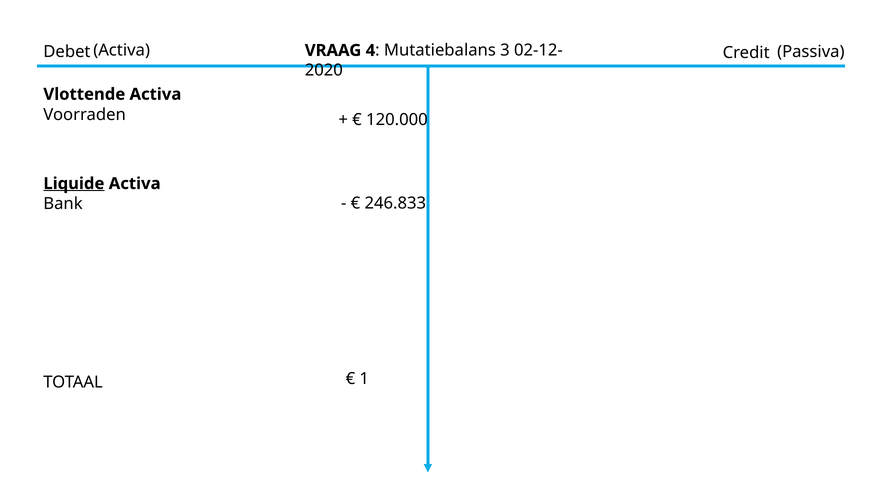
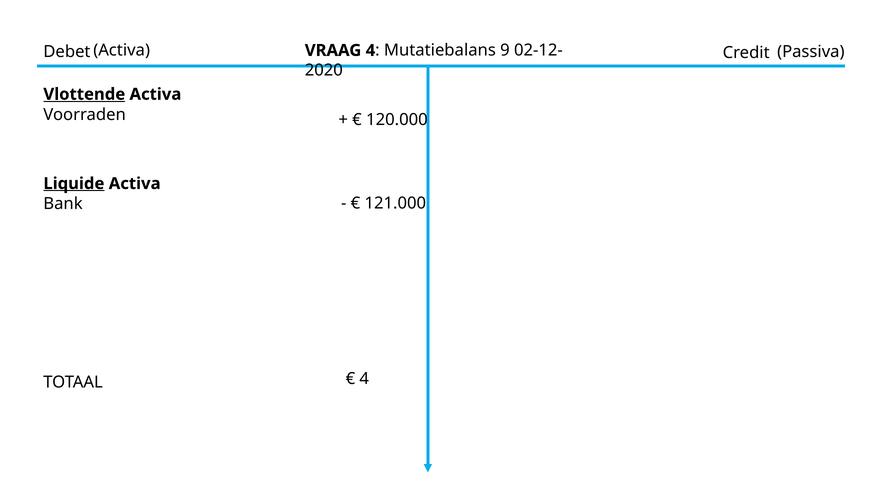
3: 3 -> 9 (505, 50)
Vlottende underline: none -> present (84, 94)
246.833: 246.833 -> 121.000 (395, 203)
1: 1 -> 4 (364, 379)
